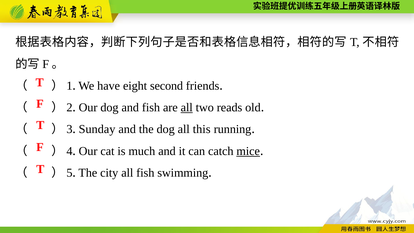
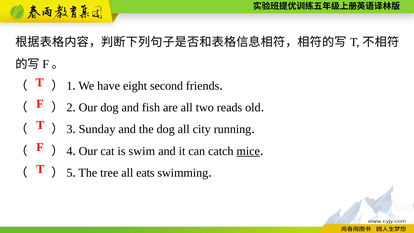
all underline: present -> none (187, 107)
this: this -> city (202, 129)
much: much -> swim (142, 151)
city: city -> tree (109, 173)
all fish: fish -> eats (145, 173)
